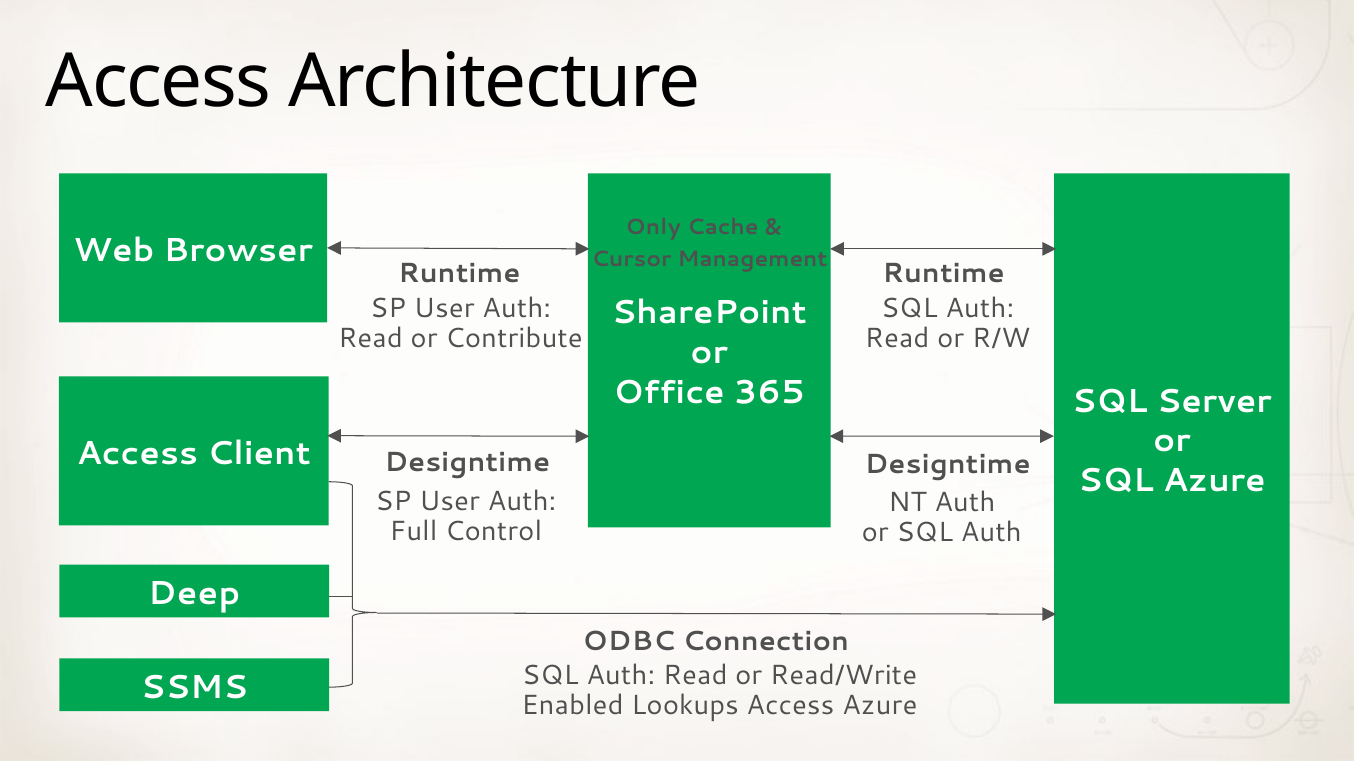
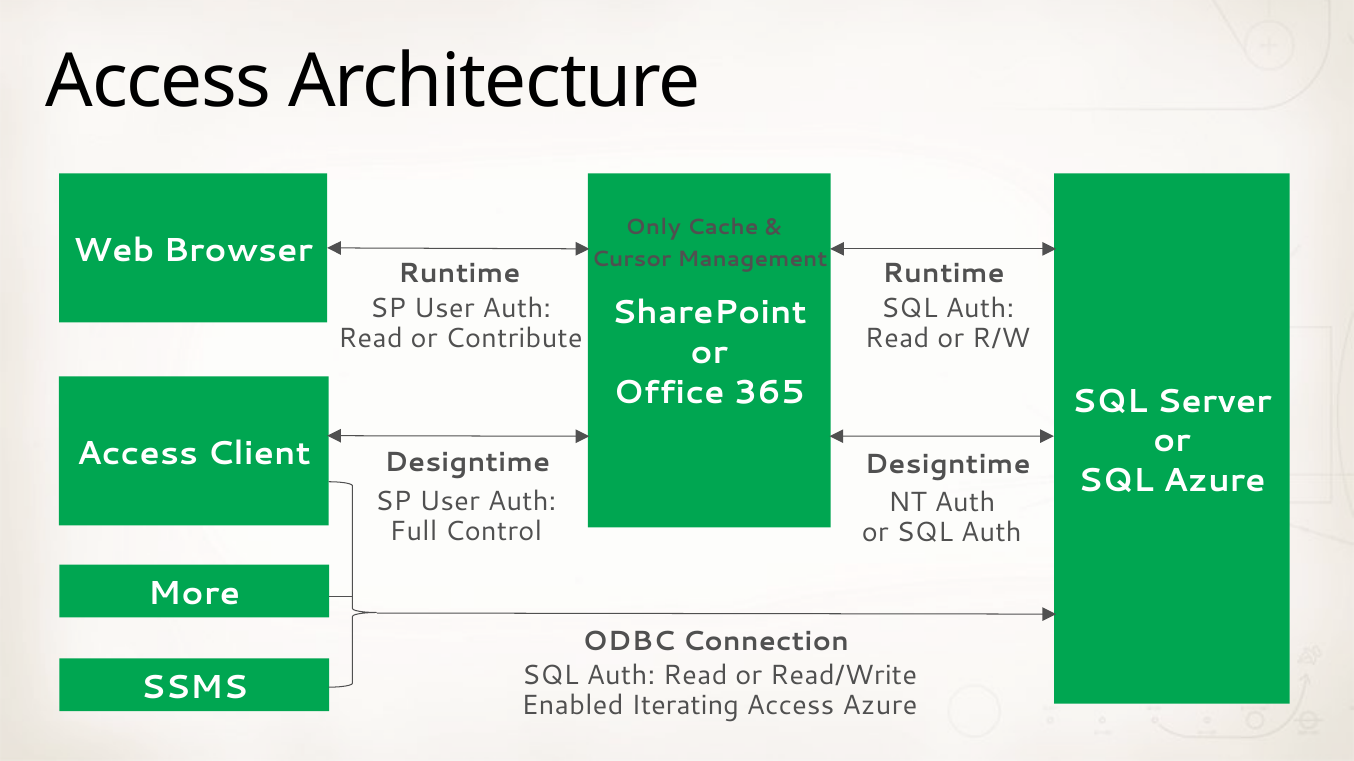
Deep: Deep -> More (194, 594)
Lookups: Lookups -> Iterating (685, 706)
